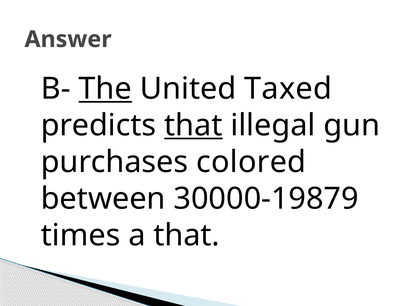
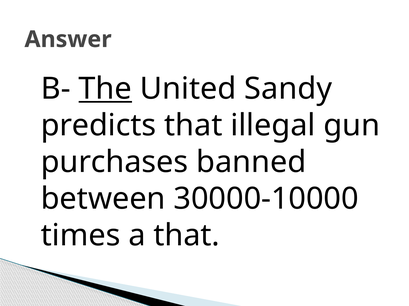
Taxed: Taxed -> Sandy (288, 89)
that underline: present -> none (193, 126)
colored: colored -> banned (251, 162)
30000-19879: 30000-19879 -> 30000-10000 (266, 199)
